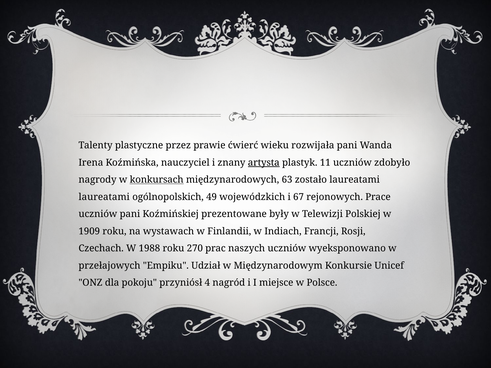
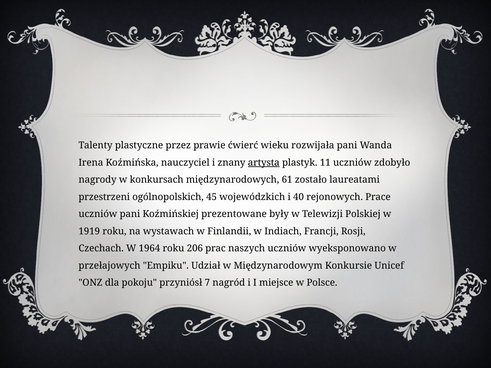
konkursach underline: present -> none (157, 180)
63: 63 -> 61 (287, 180)
laureatami: laureatami -> przestrzeni (104, 197)
49: 49 -> 45 (212, 197)
67: 67 -> 40 (299, 197)
1909: 1909 -> 1919 (89, 231)
1988: 1988 -> 1964 (149, 249)
270: 270 -> 206 (195, 249)
4: 4 -> 7 (207, 283)
